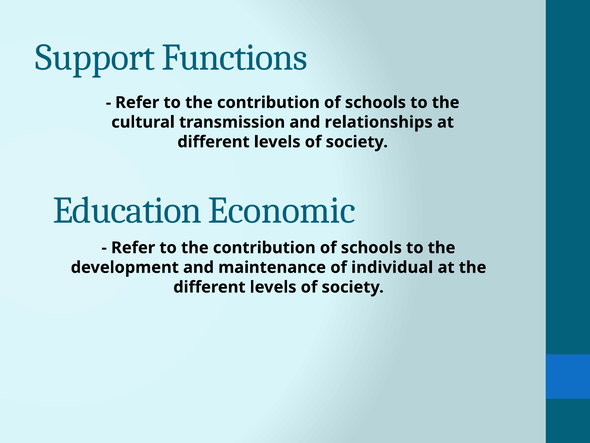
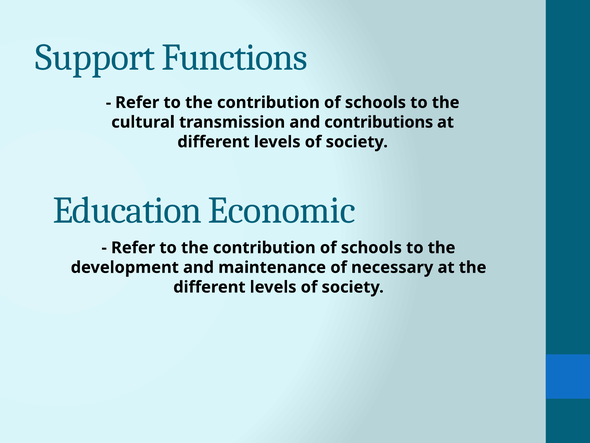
relationships: relationships -> contributions (379, 122)
individual: individual -> necessary (392, 267)
